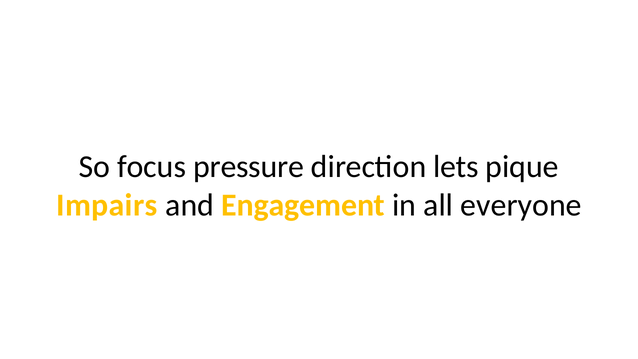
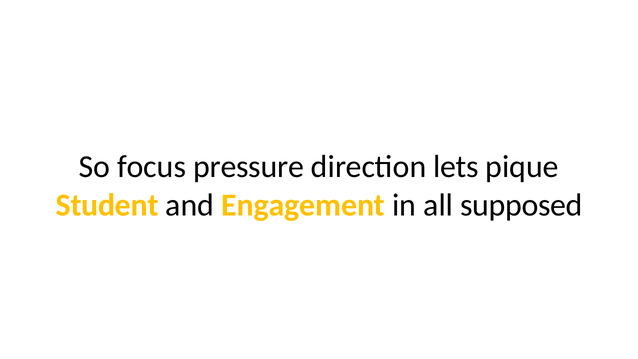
Impairs: Impairs -> Student (107, 205)
everyone: everyone -> supposed (521, 205)
